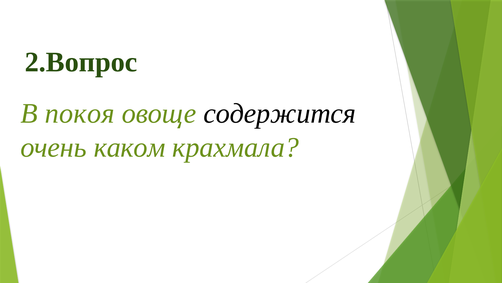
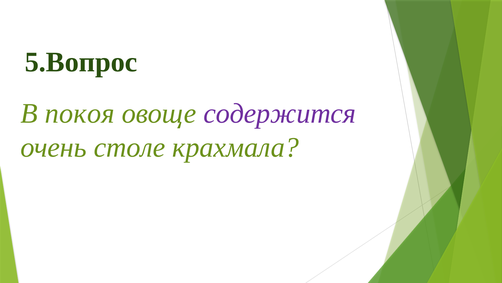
2.Вопрос: 2.Вопрос -> 5.Вопрос (81, 62)
содержится colour: black -> purple (280, 113)
каком: каком -> столе (130, 147)
